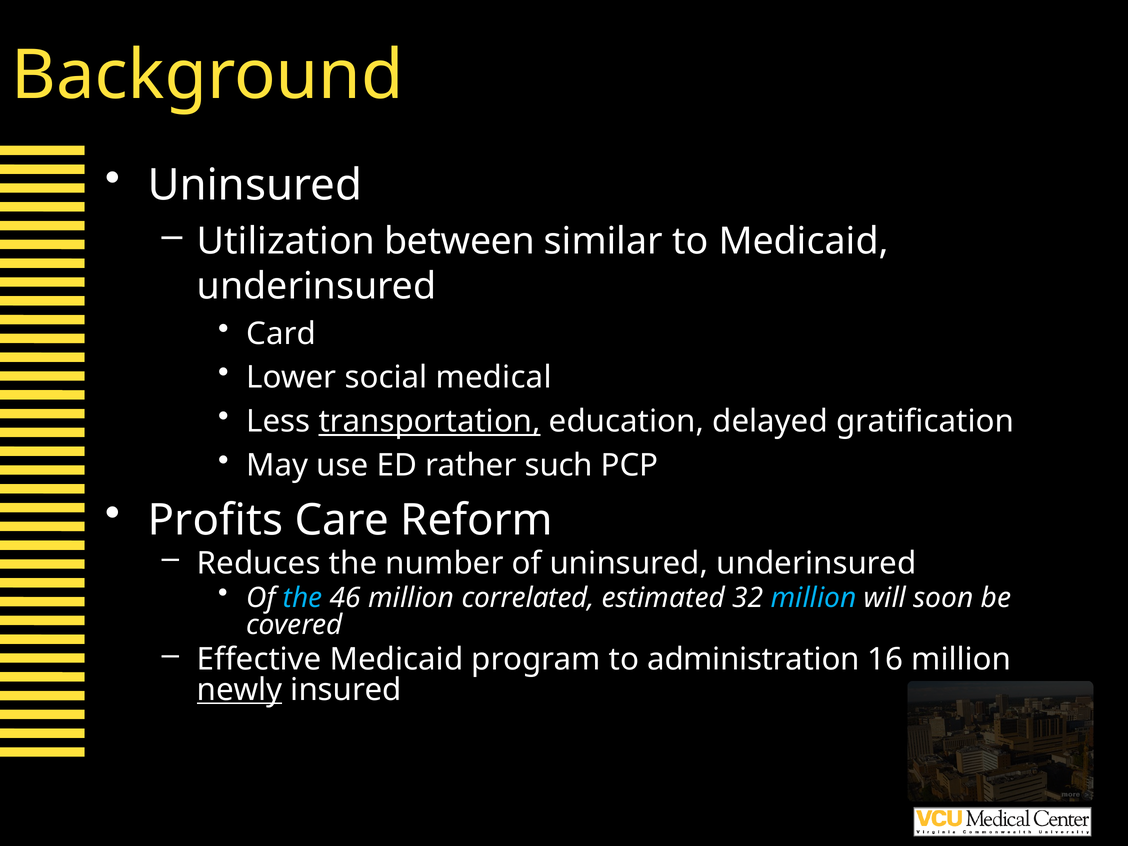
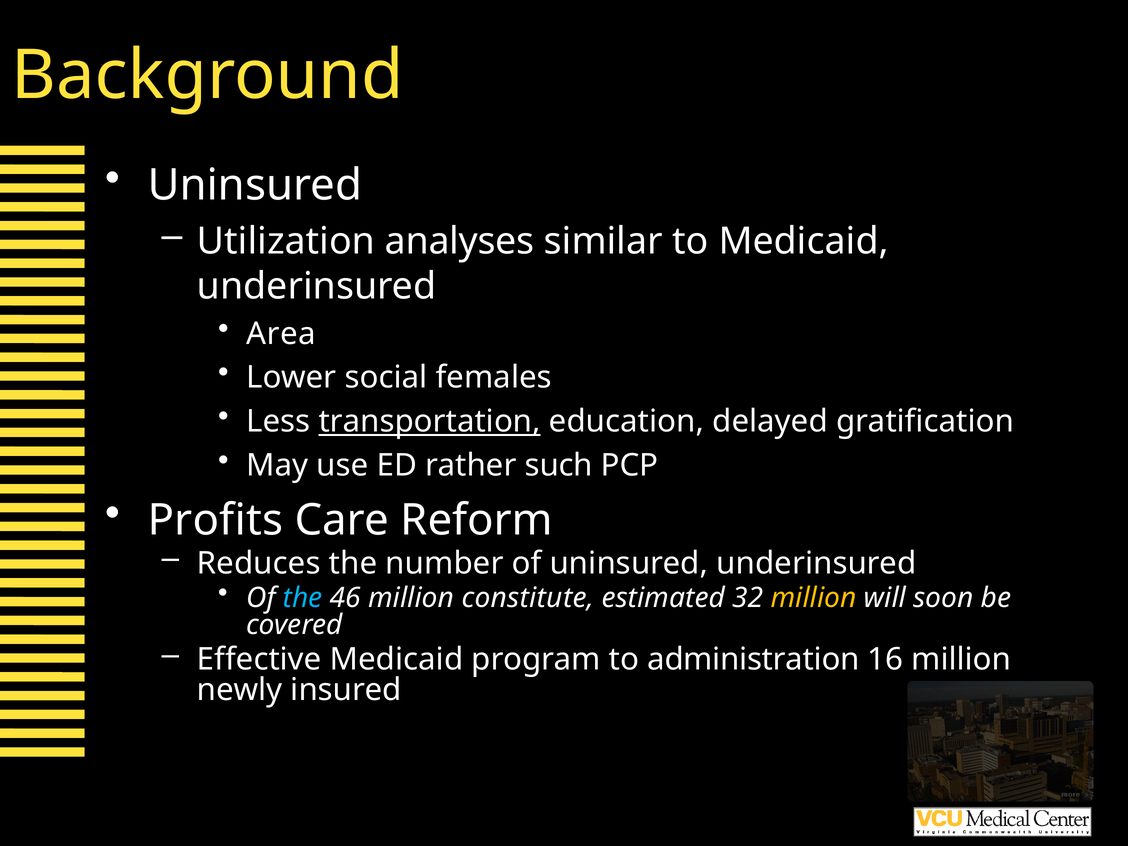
between: between -> analyses (460, 241)
Card: Card -> Area (281, 334)
medical: medical -> females (494, 378)
correlated: correlated -> constitute (528, 598)
million colour: light blue -> yellow (814, 598)
newly underline: present -> none (240, 690)
